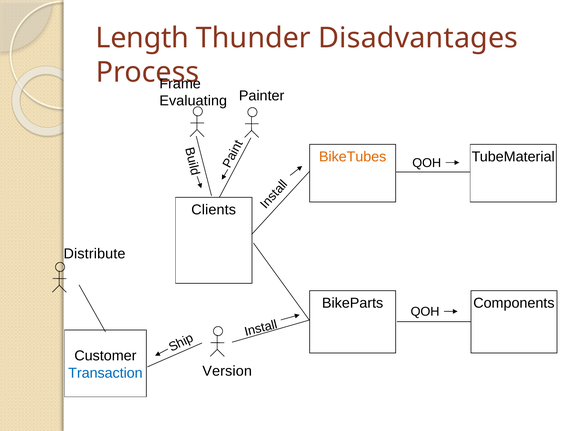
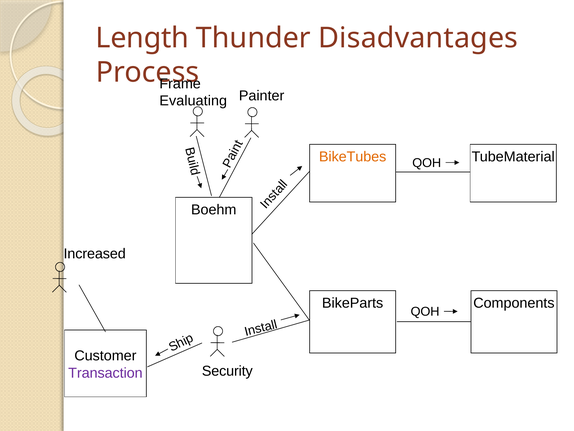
Clients: Clients -> Boehm (214, 209)
Distribute: Distribute -> Increased (95, 254)
Version: Version -> Security (227, 371)
Transaction colour: blue -> purple (105, 373)
